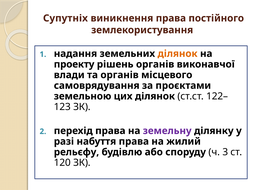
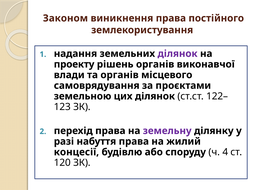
Супутніх: Супутніх -> Законом (65, 18)
ділянок colour: orange -> purple (178, 54)
рельєфу: рельєфу -> концесії (76, 152)
3: 3 -> 4 (225, 152)
